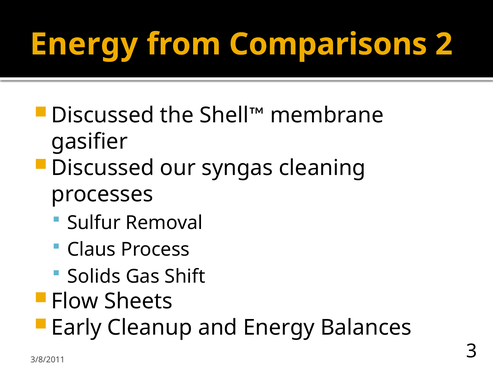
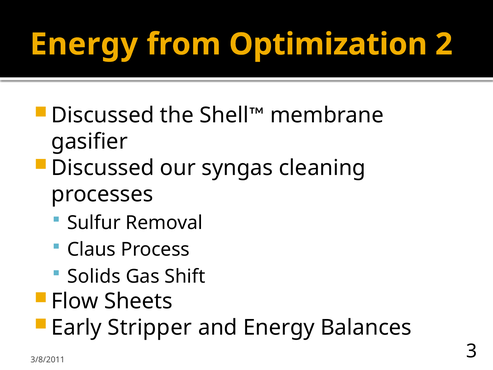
Comparisons: Comparisons -> Optimization (328, 44)
Cleanup: Cleanup -> Stripper (150, 327)
